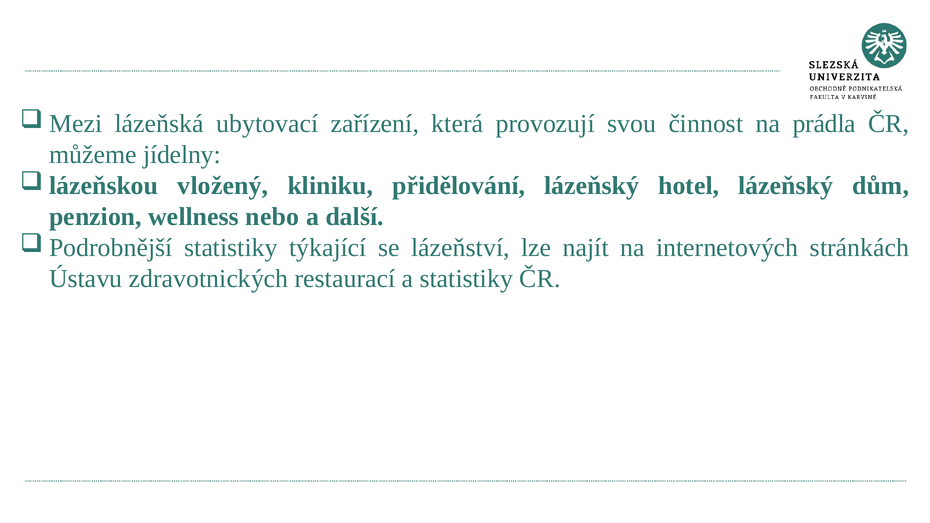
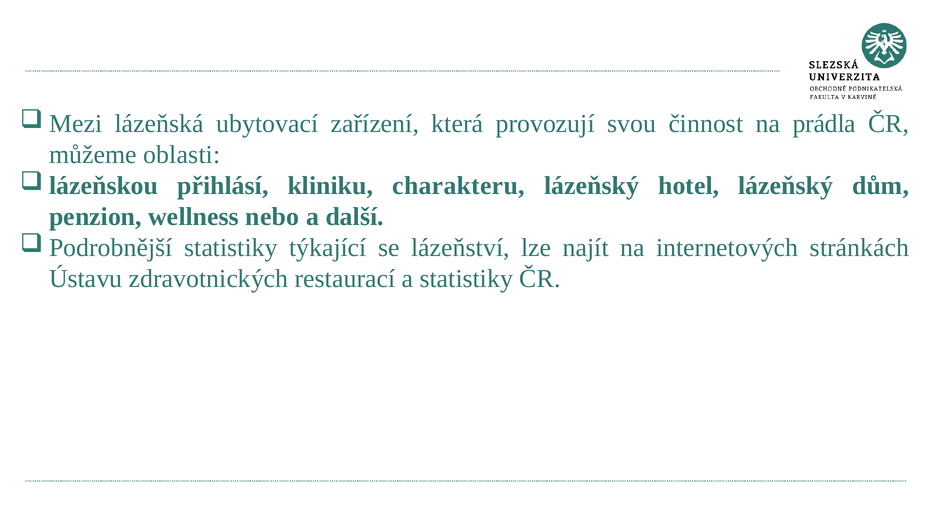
jídelny: jídelny -> oblasti (182, 155)
vložený: vložený -> přihlásí (223, 186)
přidělování: přidělování -> charakteru (459, 186)
